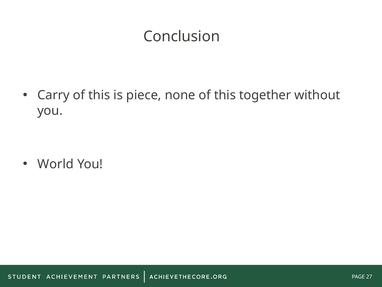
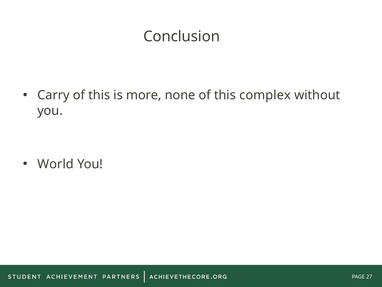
piece: piece -> more (144, 95)
together: together -> complex (265, 95)
